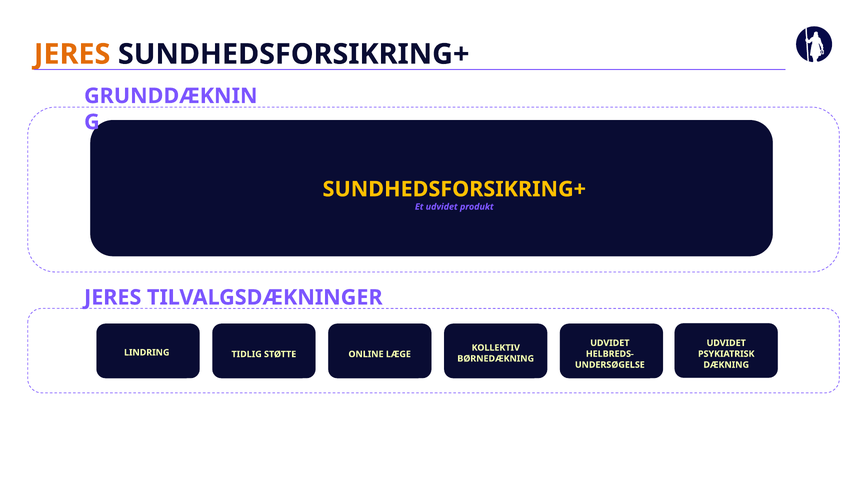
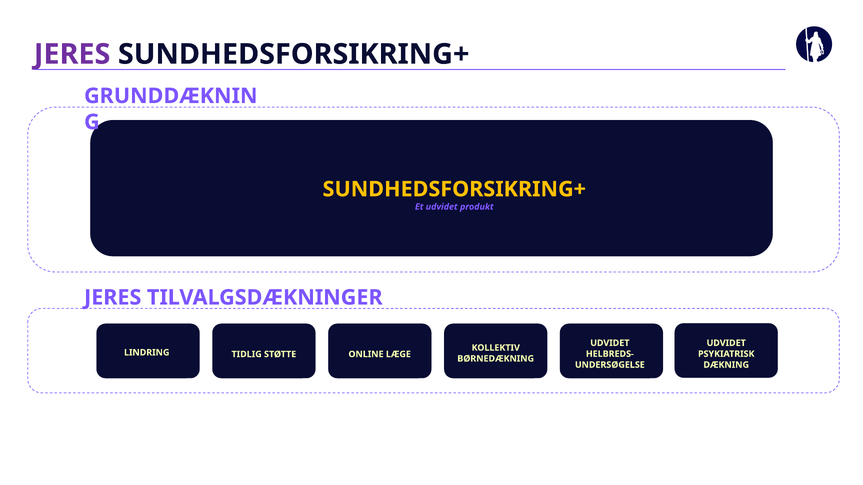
JERES colour: orange -> purple (72, 54)
